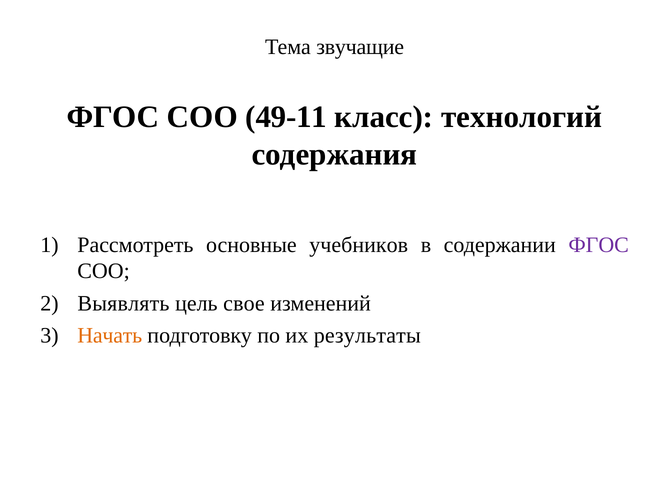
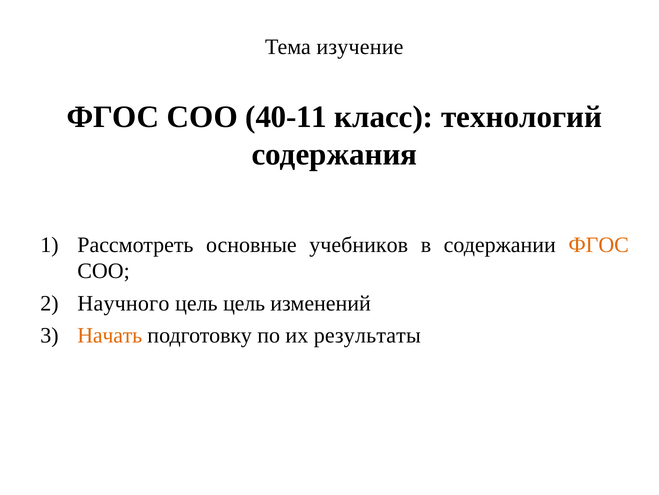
звучащие: звучащие -> изучение (360, 47)
49-11: 49-11 -> 40-11 (286, 117)
ФГОС colour: purple -> orange (599, 244)
Выявлять: Выявлять -> Научного (123, 303)
цель свое: свое -> цель (244, 303)
